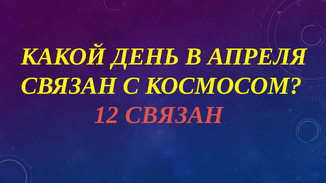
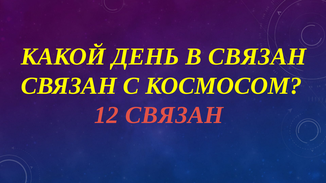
В АПРЕЛЯ: АПРЕЛЯ -> СВЯЗАН (257, 57)
